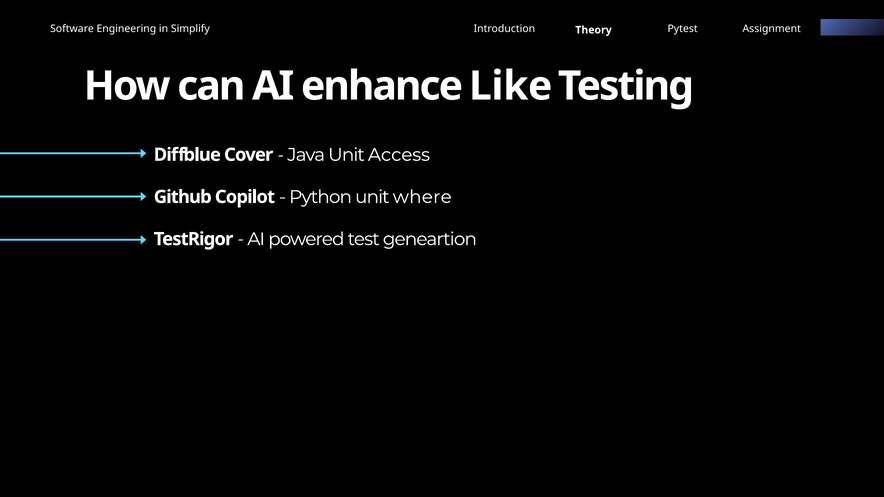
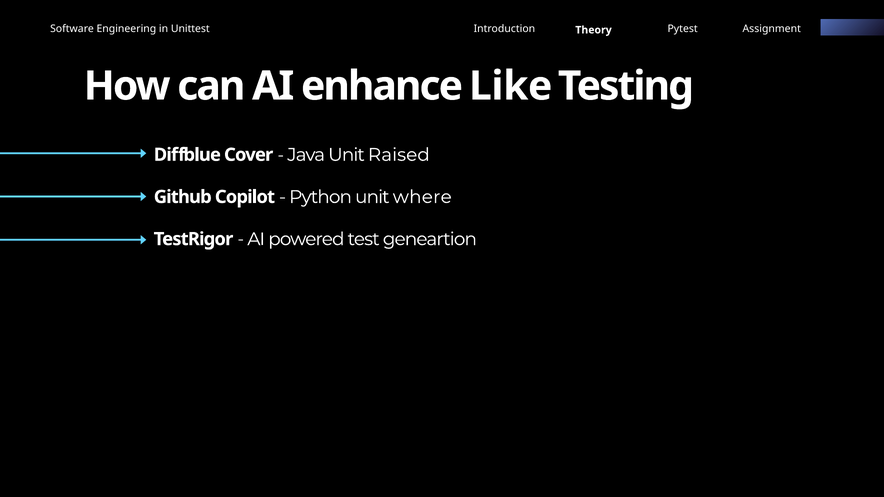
Simplify: Simplify -> Unittest (190, 29)
Access: Access -> Raised (399, 155)
